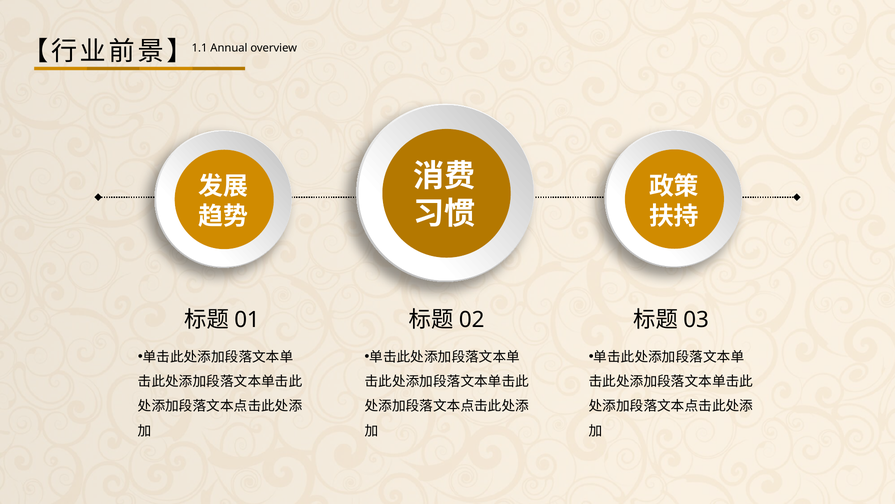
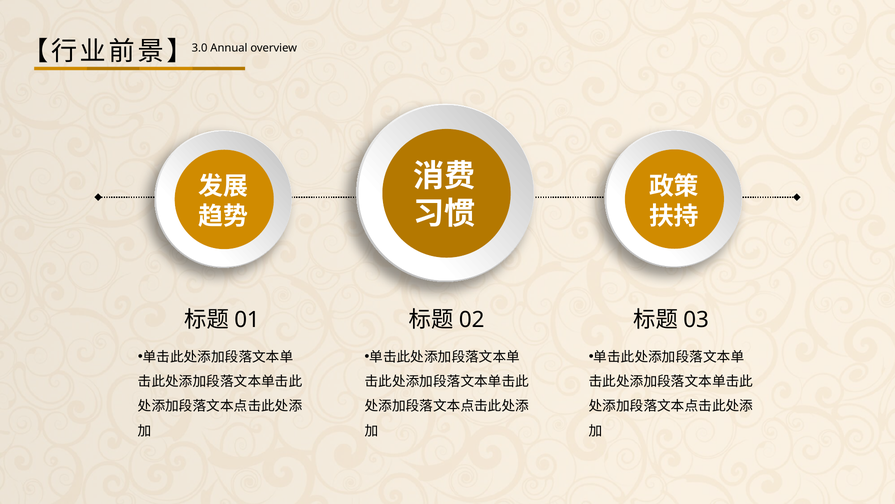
1.1: 1.1 -> 3.0 (200, 48)
